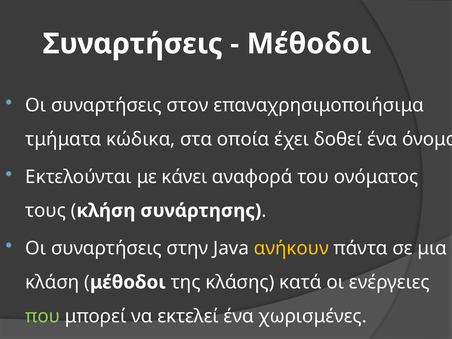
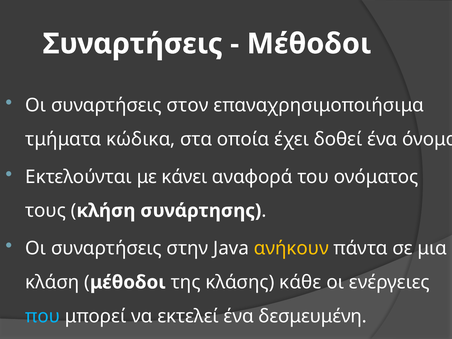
κατά: κατά -> κάθε (300, 282)
που colour: light green -> light blue (43, 316)
χωρισμένες: χωρισμένες -> δεσμευμένη (313, 316)
